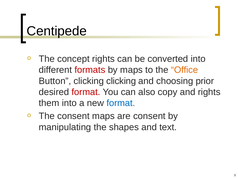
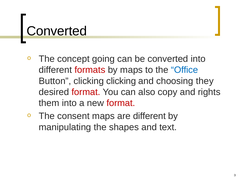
Centipede: Centipede -> Converted (57, 31)
concept rights: rights -> going (103, 59)
Office colour: orange -> blue (184, 70)
prior: prior -> they (205, 81)
format colour: blue -> red (121, 103)
are consent: consent -> different (149, 116)
